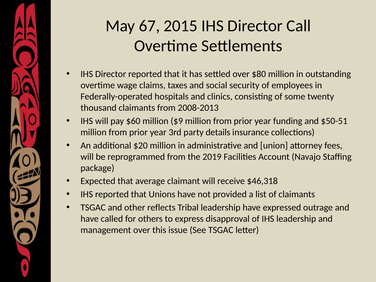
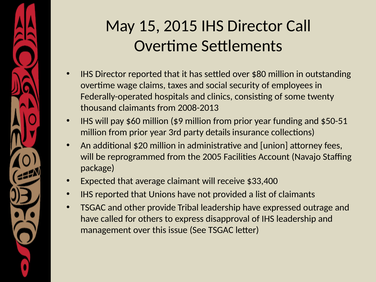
67: 67 -> 15 (149, 26)
2019: 2019 -> 2005 (212, 157)
$46,318: $46,318 -> $33,400 (262, 181)
reflects: reflects -> provide (161, 207)
